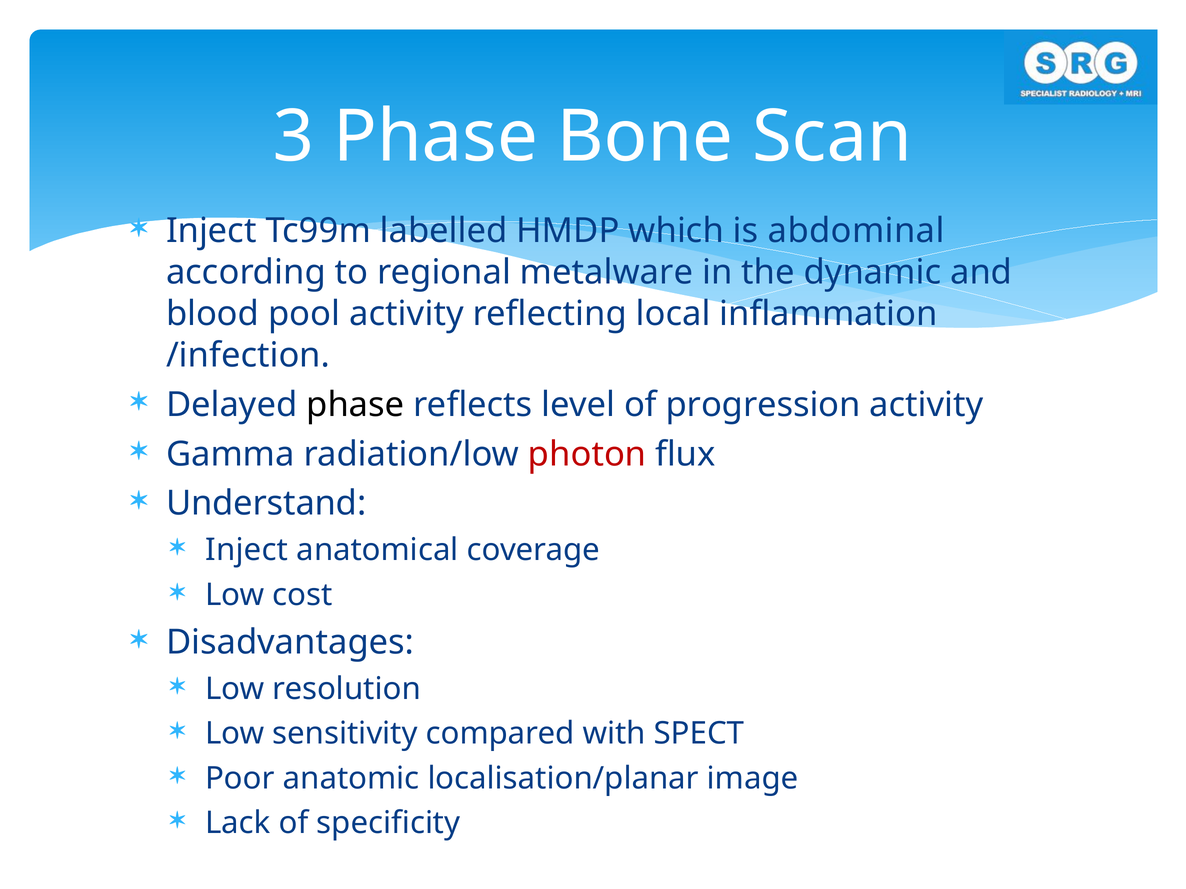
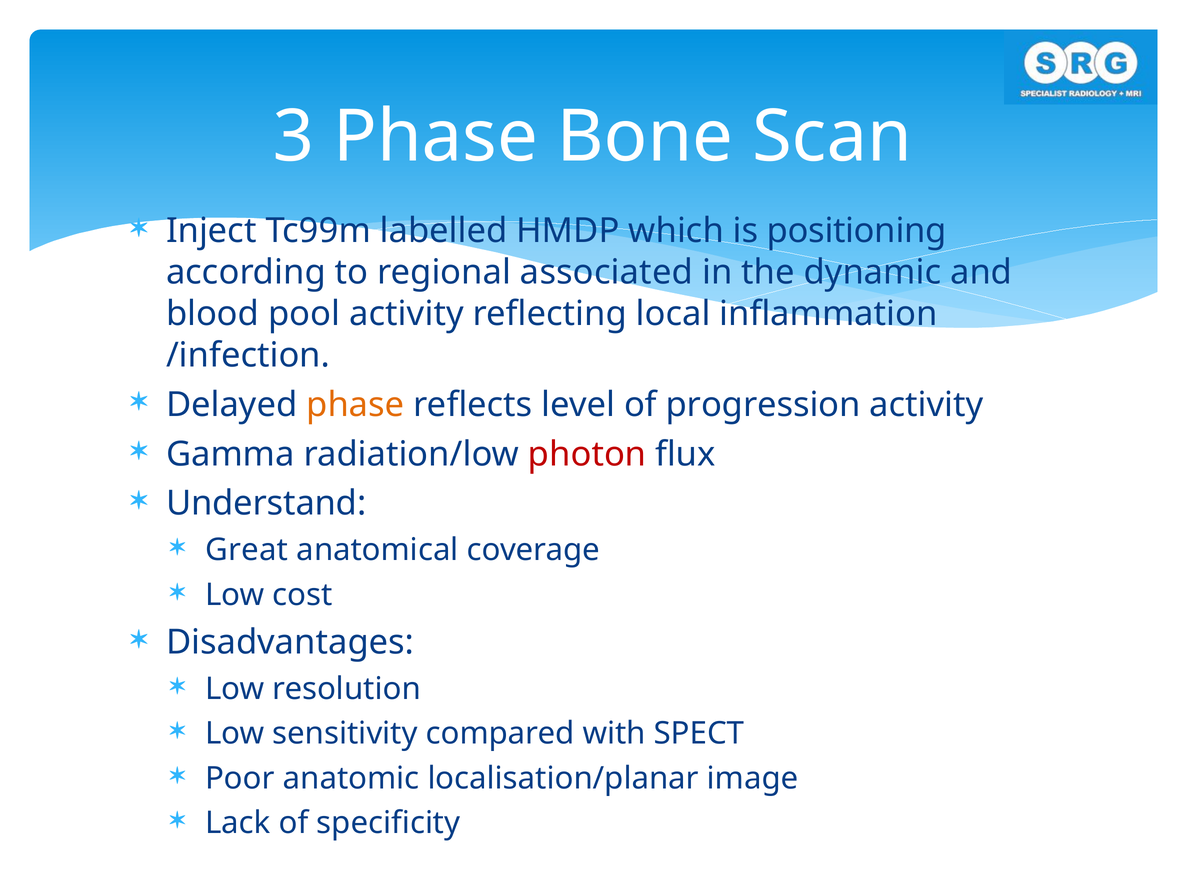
abdominal: abdominal -> positioning (857, 231)
metalware: metalware -> associated (606, 273)
phase colour: black -> orange (355, 405)
Inject: Inject -> Great (247, 550)
